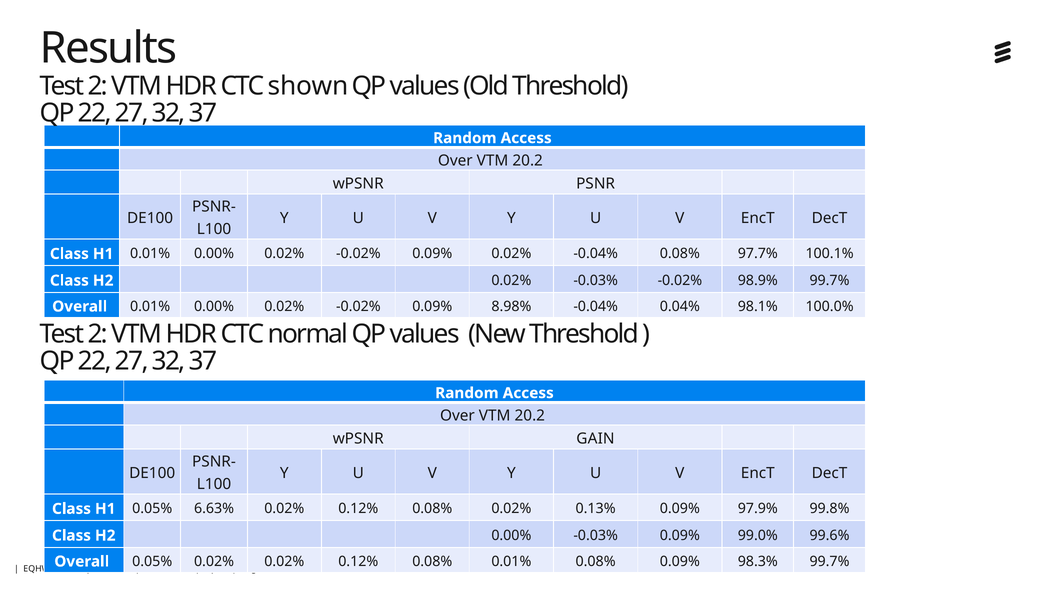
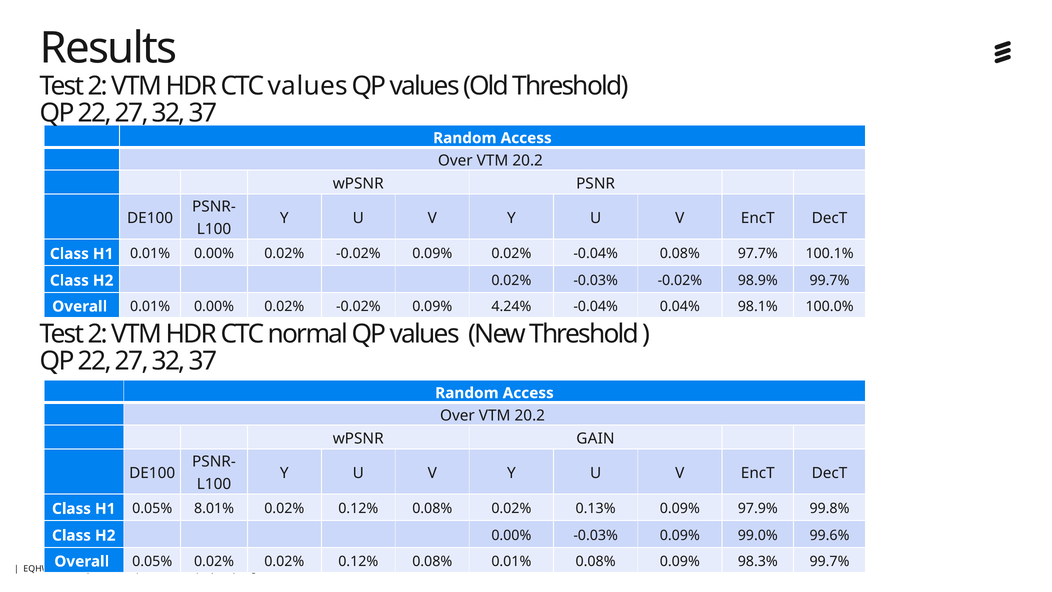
CTC shown: shown -> values (308, 86)
8.98%: 8.98% -> 4.24% (511, 306)
6.63%: 6.63% -> 8.01% (214, 508)
